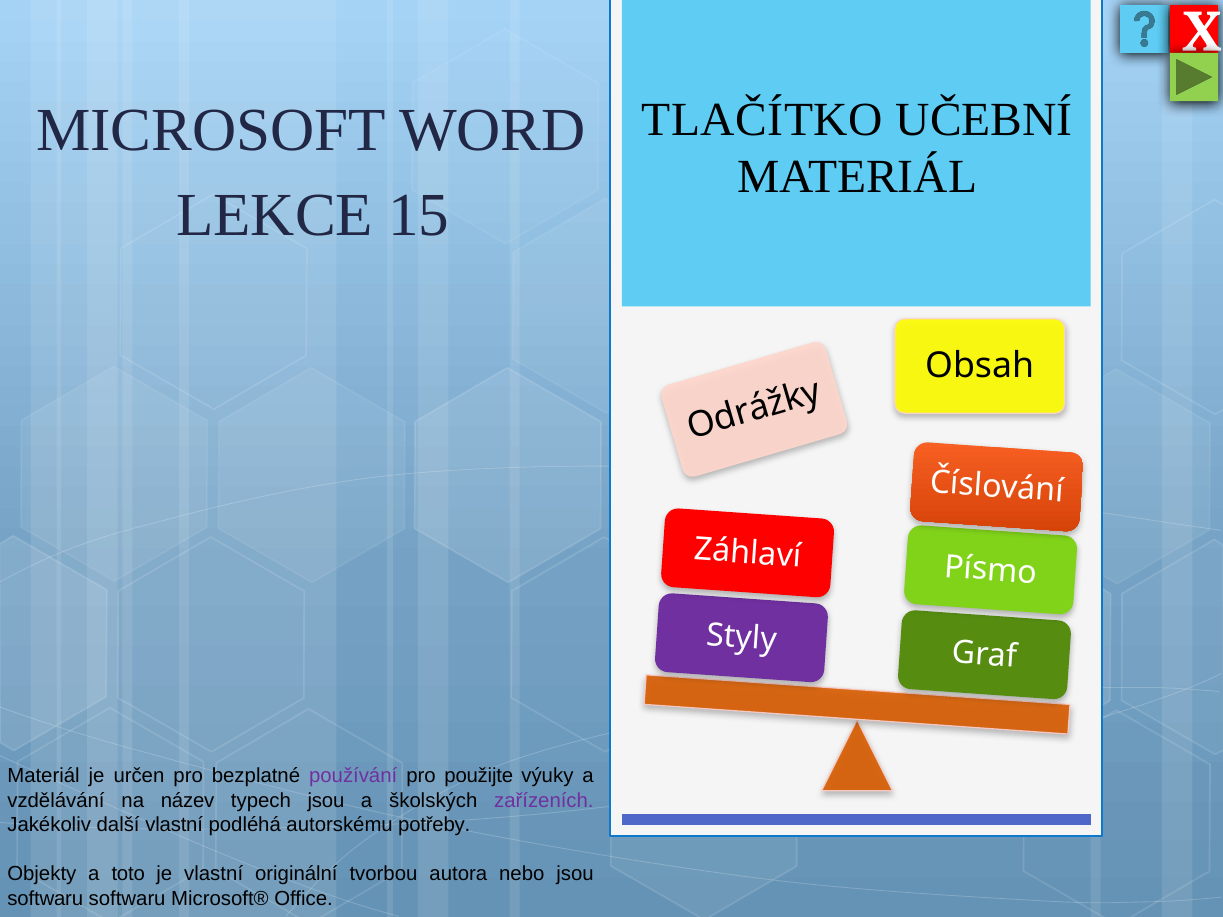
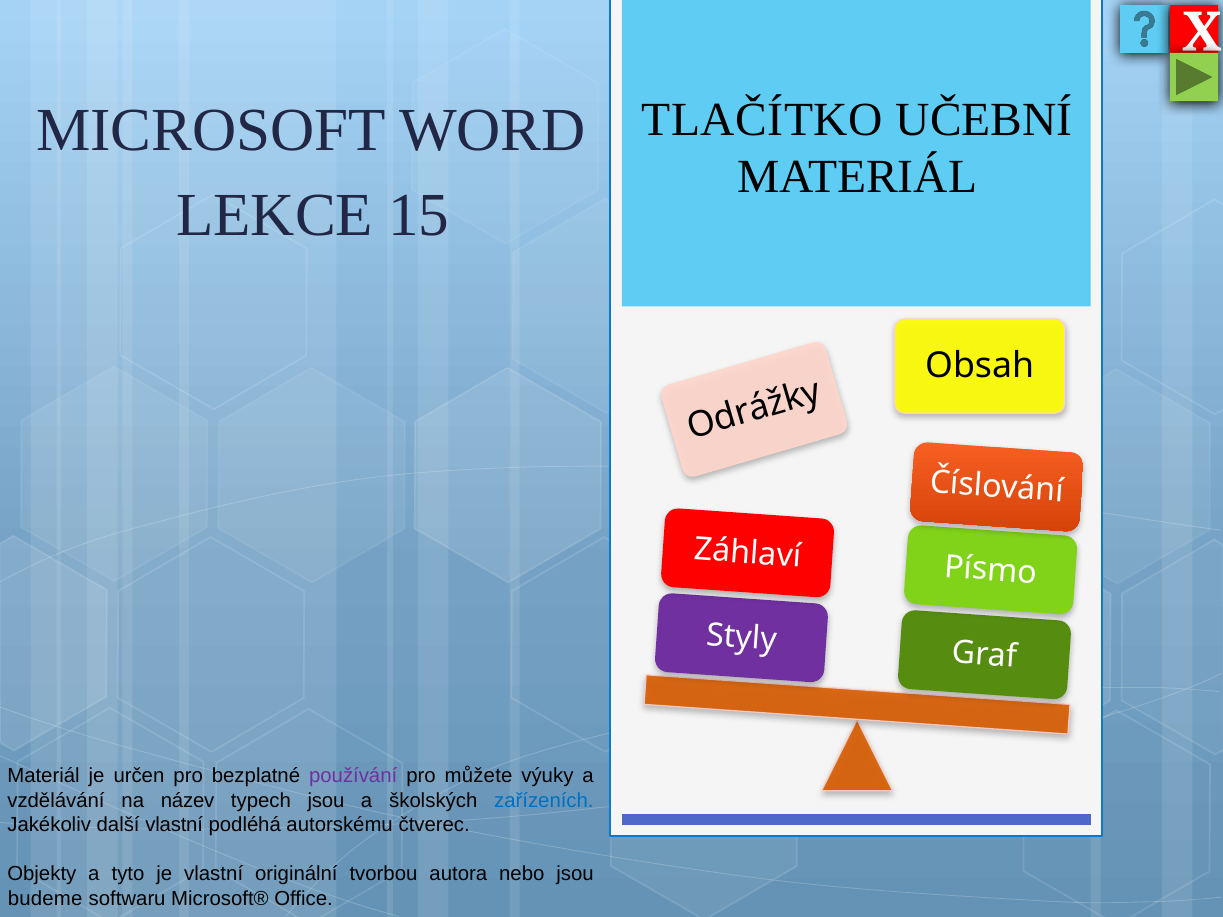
použijte: použijte -> můžete (479, 776)
zařízeních colour: purple -> blue (544, 801)
potřeby: potřeby -> čtverec (434, 825)
toto: toto -> tyto (128, 874)
softwaru: softwaru -> budeme (45, 899)
